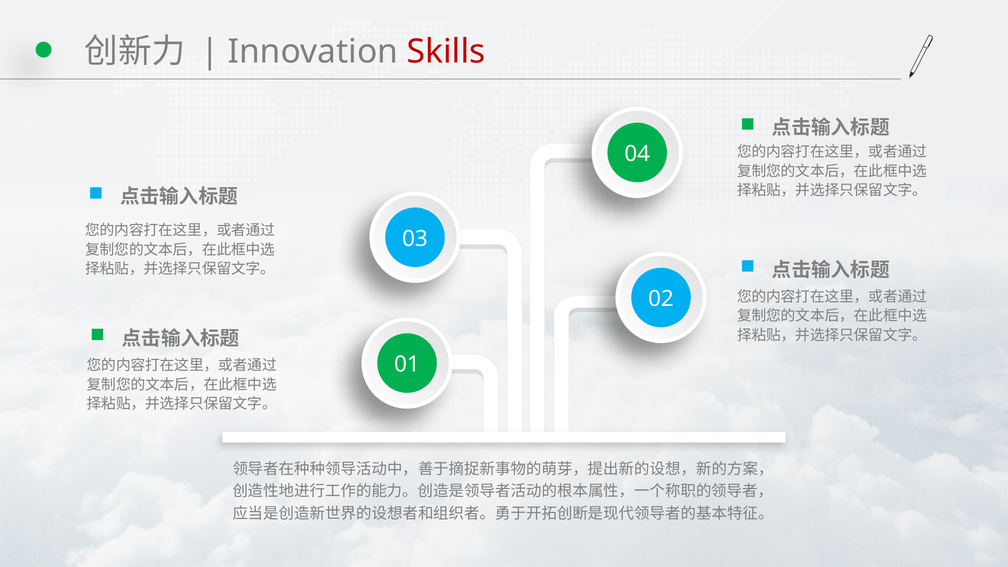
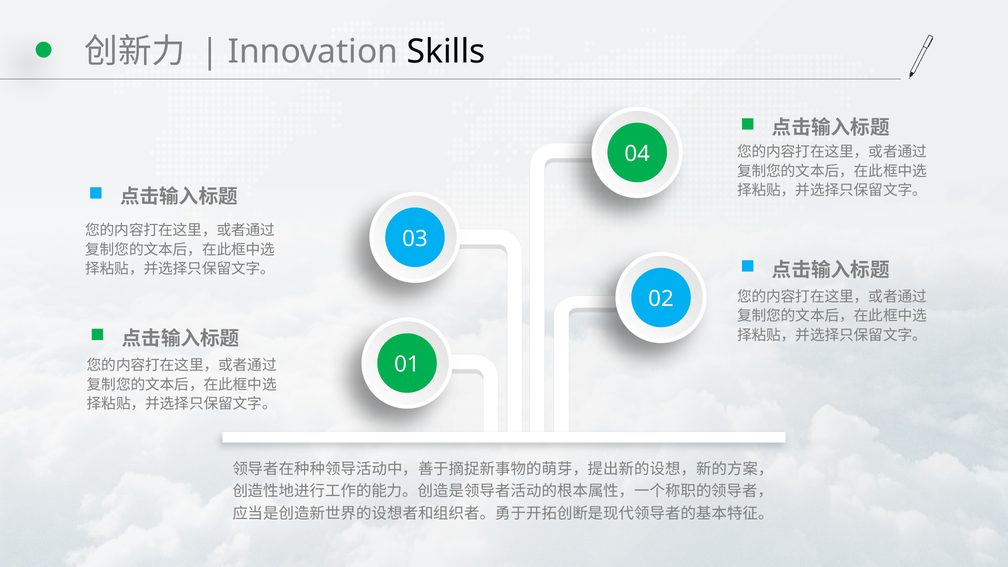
Skills colour: red -> black (446, 52)
